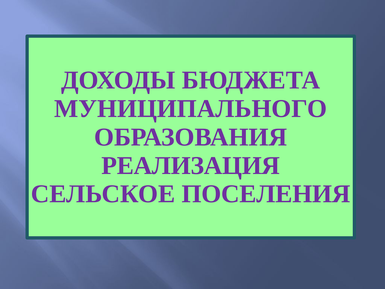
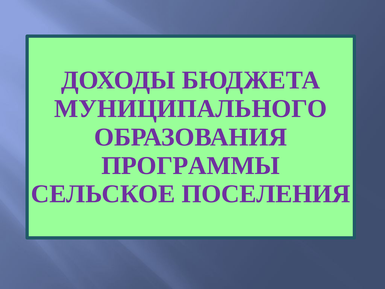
РЕАЛИЗАЦИЯ: РЕАЛИЗАЦИЯ -> ПРОГРАММЫ (191, 165)
